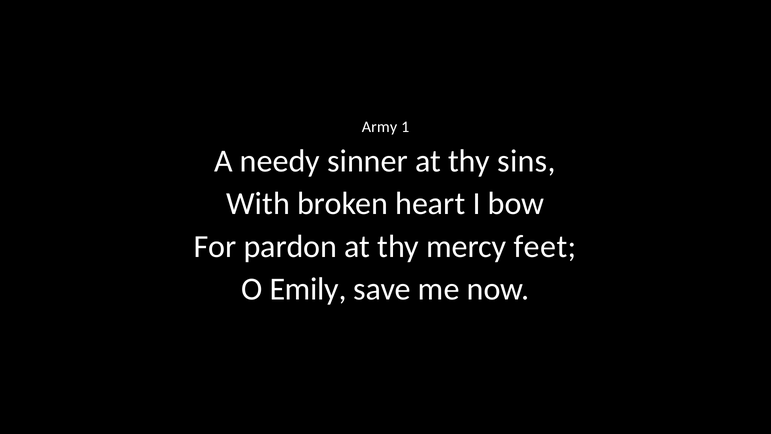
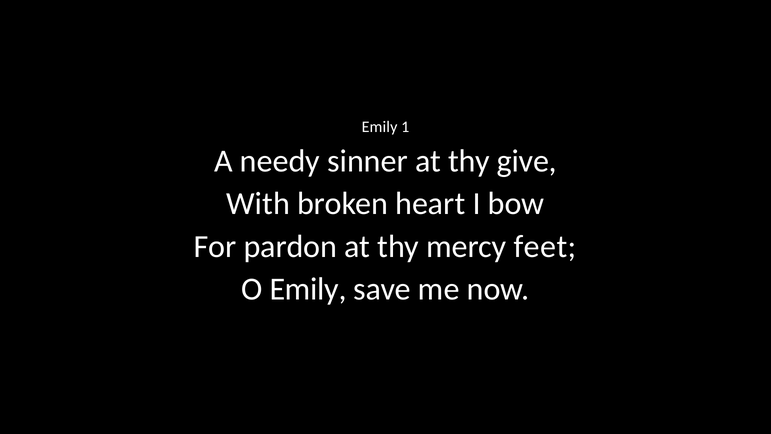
Army: Army -> Emily (380, 127)
sins: sins -> give (527, 161)
